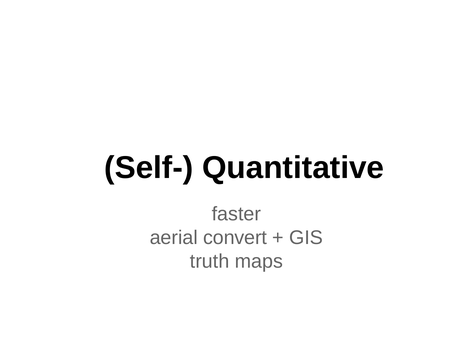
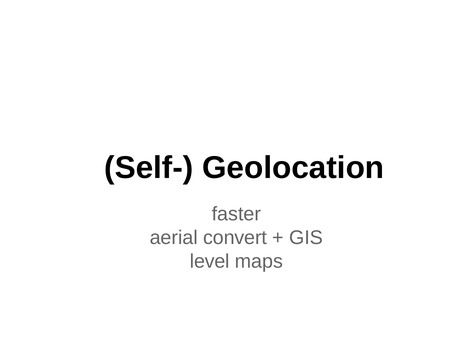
Quantitative: Quantitative -> Geolocation (293, 168)
truth: truth -> level (210, 261)
